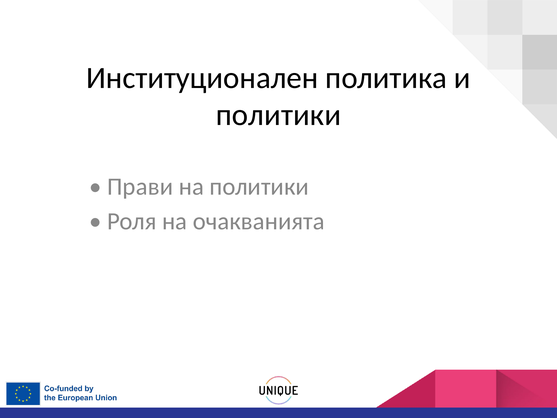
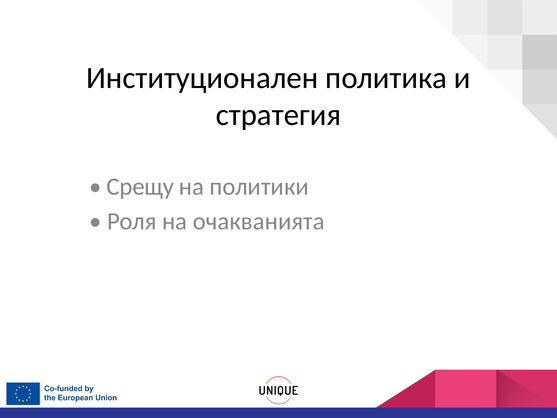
политики: политики -> стратегия (278, 115)
Прави: Прави -> Срещу (140, 186)
